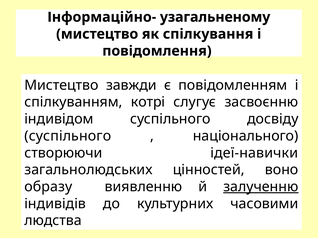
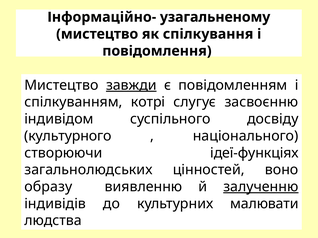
завжди underline: none -> present (131, 85)
суспільного: суспільного -> культурного (68, 136)
ідеї-навички: ідеї-навички -> ідеї-функціях (254, 153)
часовими: часовими -> малювати (264, 204)
